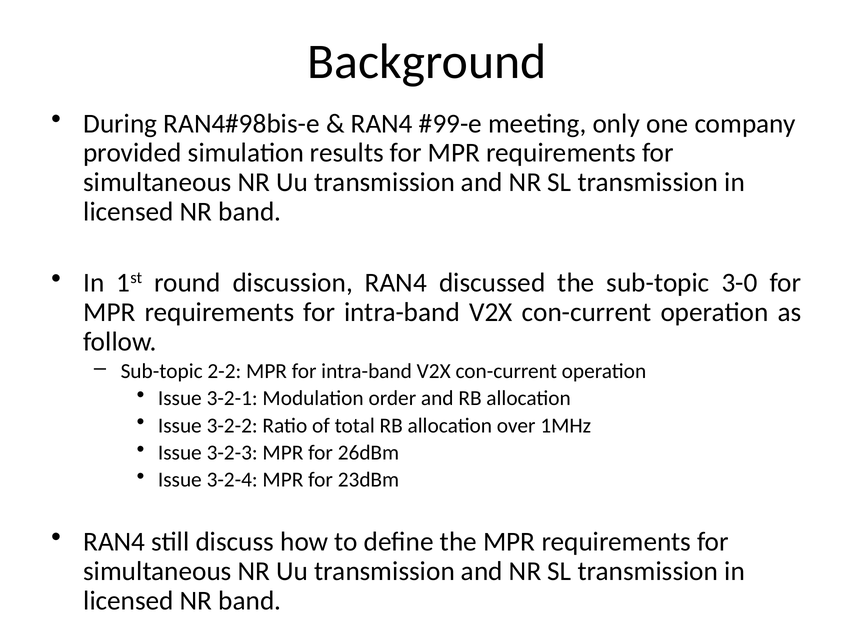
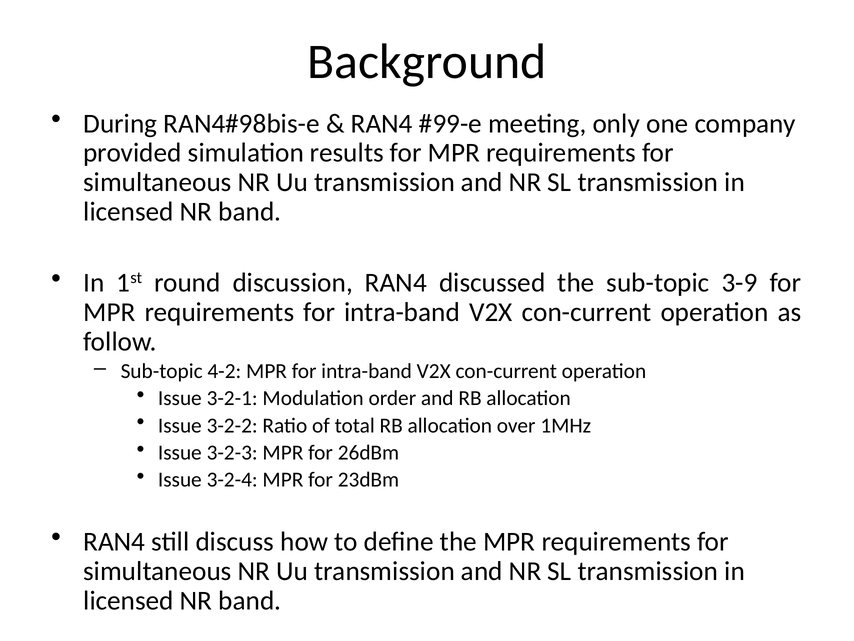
3-0: 3-0 -> 3-9 (740, 283)
2-2: 2-2 -> 4-2 (224, 371)
